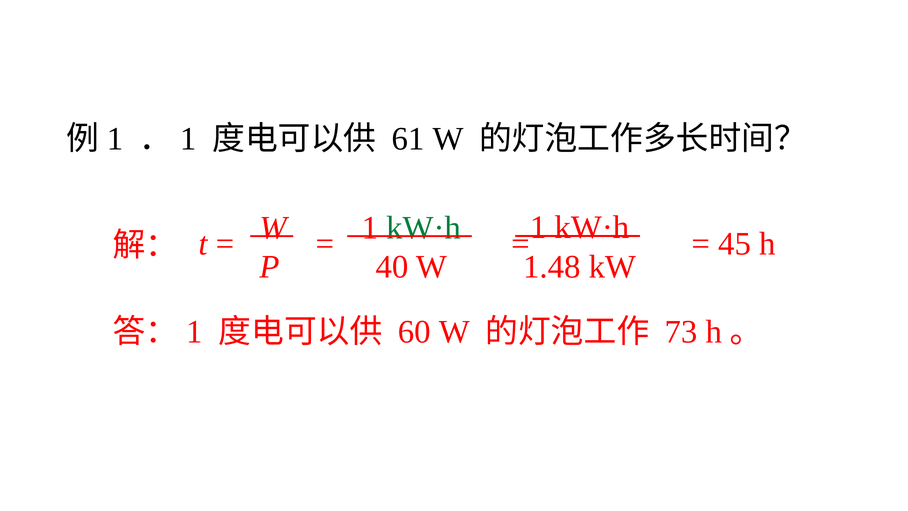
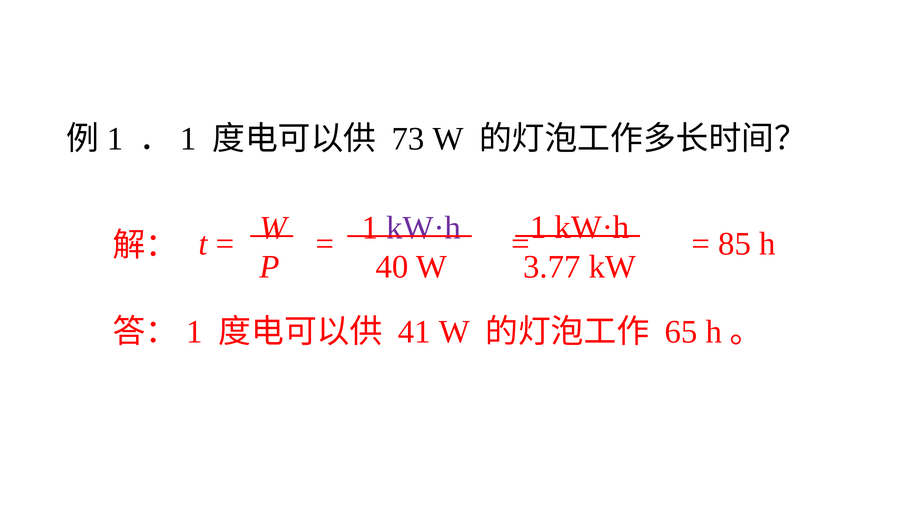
61: 61 -> 73 (408, 139)
kW·h colour: green -> purple (424, 228)
45: 45 -> 85 (735, 244)
1.48: 1.48 -> 3.77 (552, 267)
60: 60 -> 41 (414, 332)
73: 73 -> 65 (681, 332)
